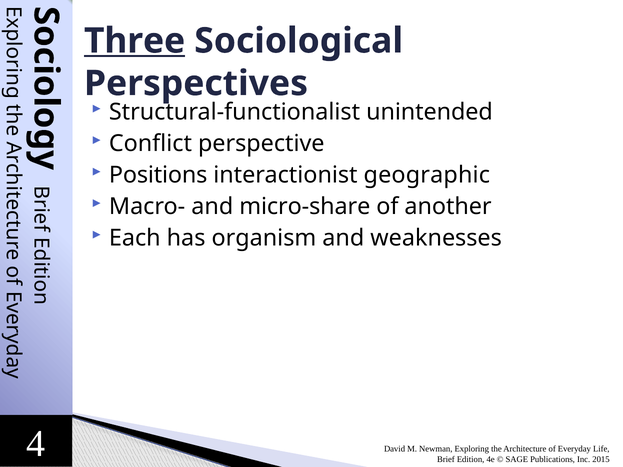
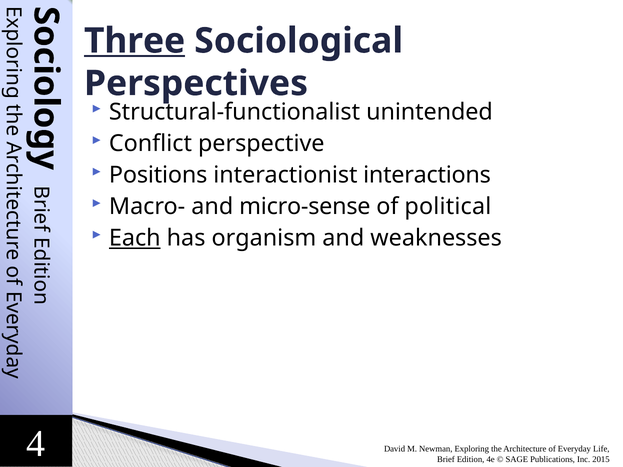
geographic: geographic -> interactions (427, 175)
micro-share: micro-share -> micro-sense (305, 207)
another: another -> political (448, 207)
Each underline: none -> present (135, 238)
